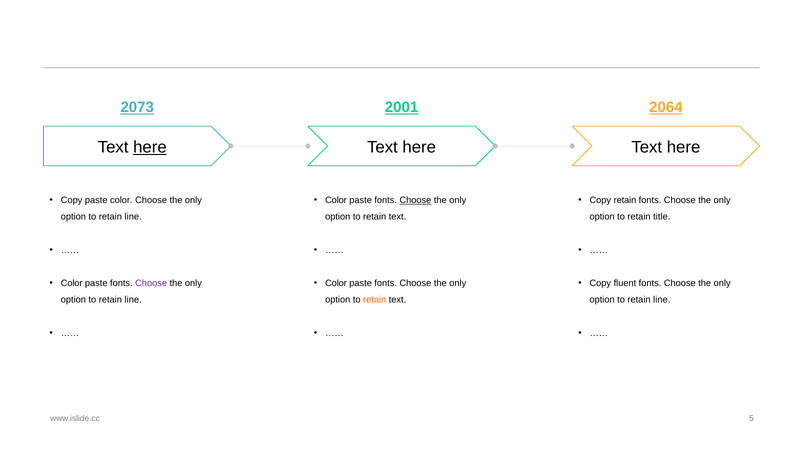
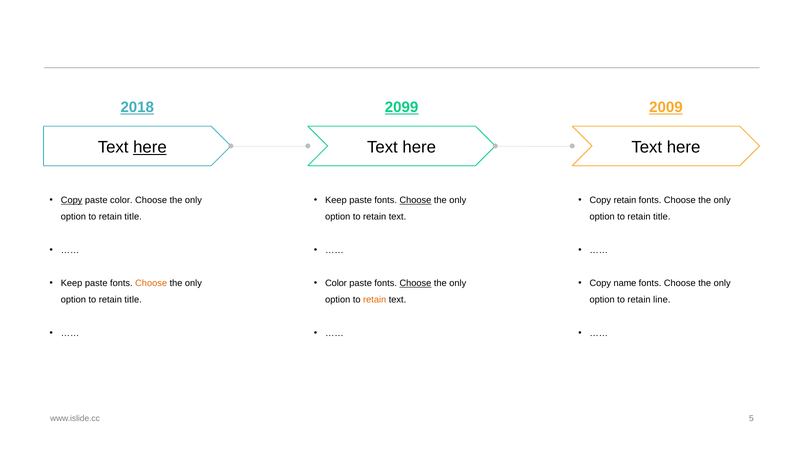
2073: 2073 -> 2018 (137, 108)
2001: 2001 -> 2099 (402, 108)
2064: 2064 -> 2009 (666, 108)
Copy underline: none -> present (72, 200)
Color: Color -> Keep (336, 200)
line: line -> title (133, 217)
Color: Color -> Keep (72, 283)
Choose colour: purple -> orange (151, 283)
Choose underline: none -> present (415, 283)
fluent: fluent -> name (625, 283)
line: line -> title (133, 300)
